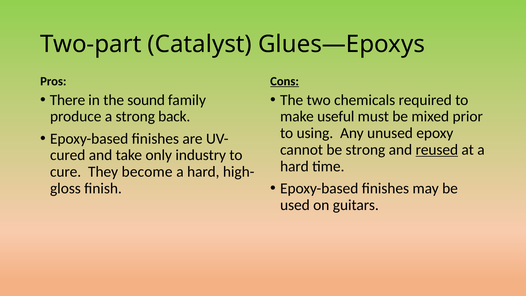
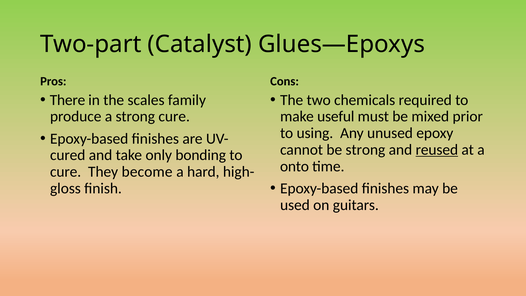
Cons underline: present -> none (285, 81)
sound: sound -> scales (146, 100)
strong back: back -> cure (174, 117)
industry: industry -> bonding (201, 155)
hard: hard -> onto (294, 166)
